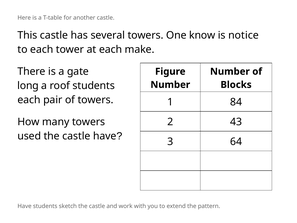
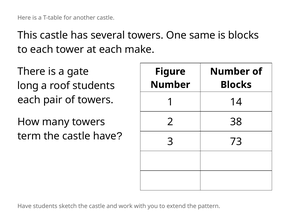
know: know -> same (202, 35)
is notice: notice -> blocks (244, 35)
84: 84 -> 14 (236, 102)
43: 43 -> 38 (236, 122)
used: used -> term (29, 136)
64: 64 -> 73 (236, 141)
